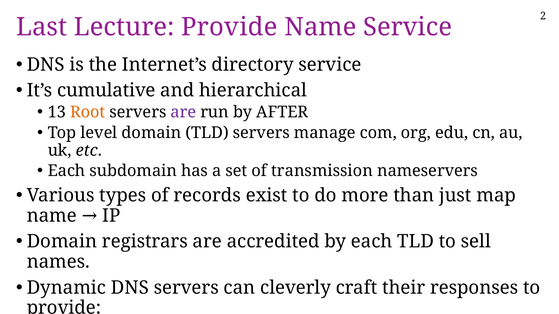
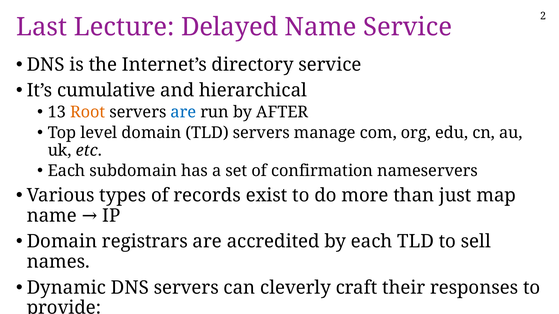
Lecture Provide: Provide -> Delayed (230, 27)
are colour: purple -> blue (183, 112)
transmission: transmission -> confirmation (322, 171)
